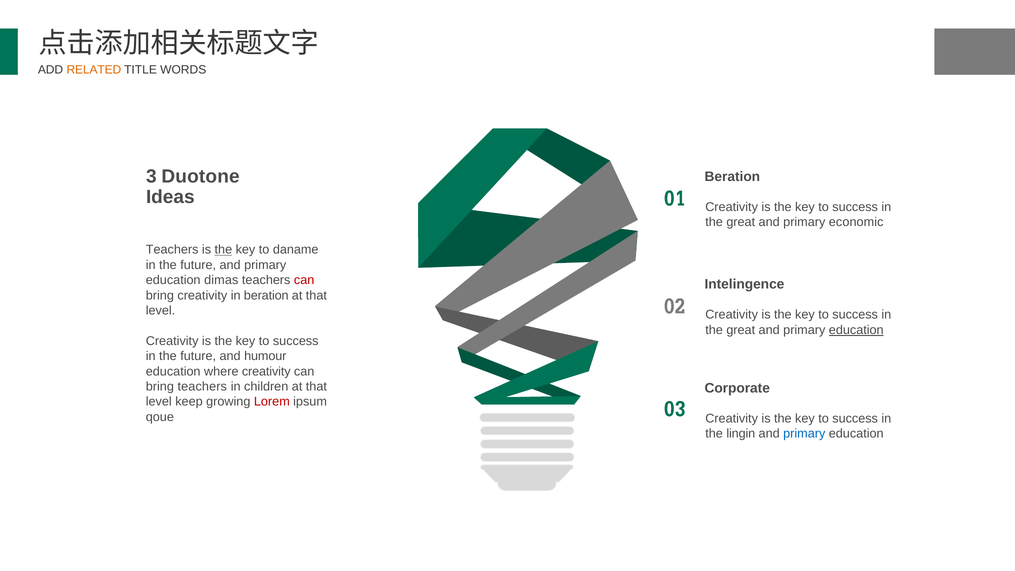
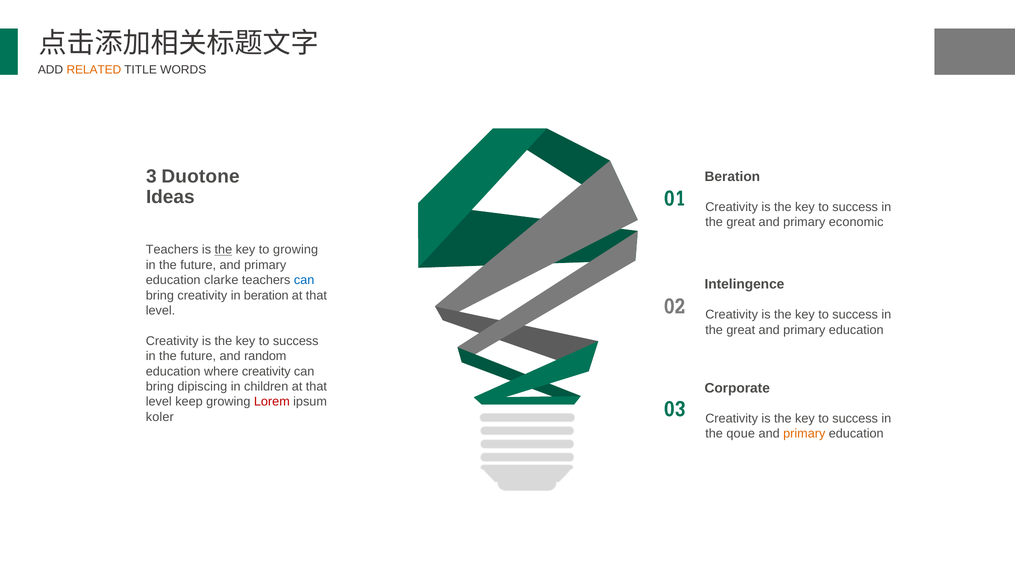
to daname: daname -> growing (296, 250)
dimas: dimas -> clarke (221, 280)
can colour: red -> blue (304, 280)
education underline: present -> none (856, 330)
humour: humour -> random (265, 356)
bring teachers: teachers -> dipiscing (202, 387)
qoue: qoue -> koler (160, 417)
lingin: lingin -> qoue (741, 434)
primary colour: blue -> orange (804, 434)
